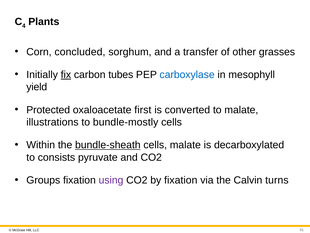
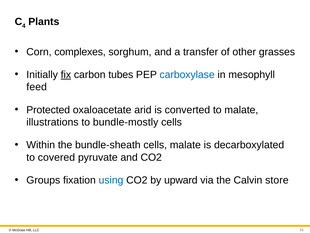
concluded: concluded -> complexes (80, 52)
yield: yield -> feed (37, 87)
first: first -> arid (143, 110)
bundle-sheath underline: present -> none (108, 145)
consists: consists -> covered (56, 157)
using colour: purple -> blue (111, 180)
by fixation: fixation -> upward (181, 180)
turns: turns -> store (277, 180)
